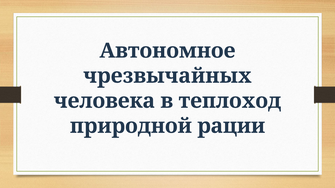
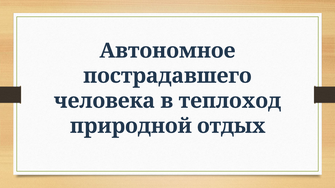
чрезвычайных: чрезвычайных -> пострадавшего (167, 76)
рации: рации -> отдых (231, 126)
